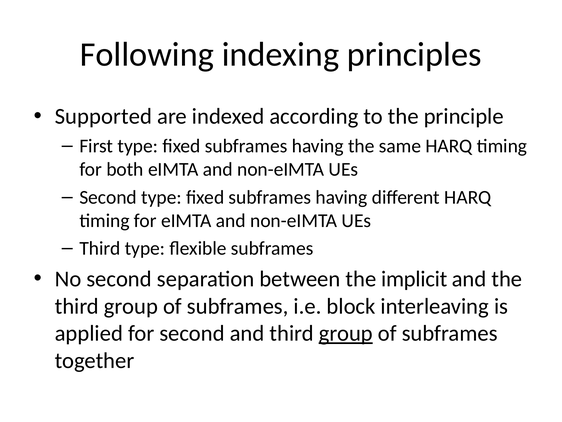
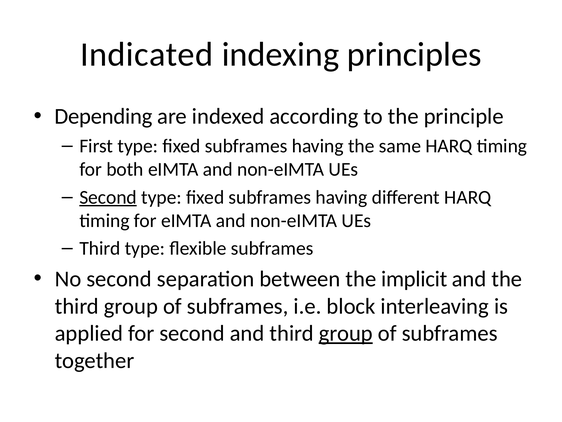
Following: Following -> Indicated (147, 54)
Supported: Supported -> Depending (104, 116)
Second underline: none -> present (108, 197)
